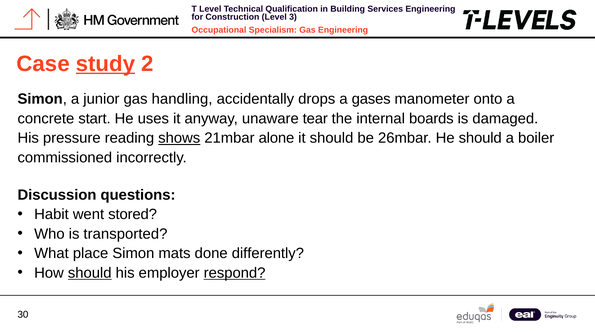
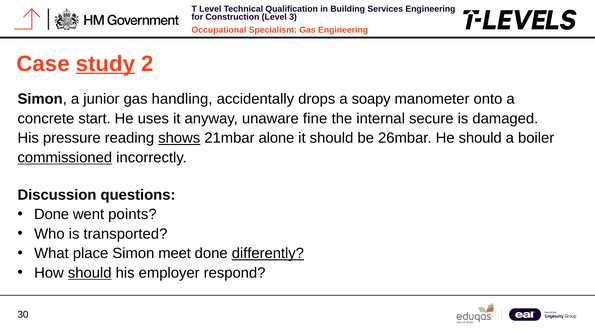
gases: gases -> soapy (371, 99)
tear: tear -> fine (315, 119)
boards: boards -> secure (431, 119)
commissioned underline: none -> present (65, 158)
Habit: Habit -> Done (52, 215)
stored: stored -> points (132, 215)
mats: mats -> meet (175, 254)
differently underline: none -> present (268, 254)
respond underline: present -> none (235, 273)
